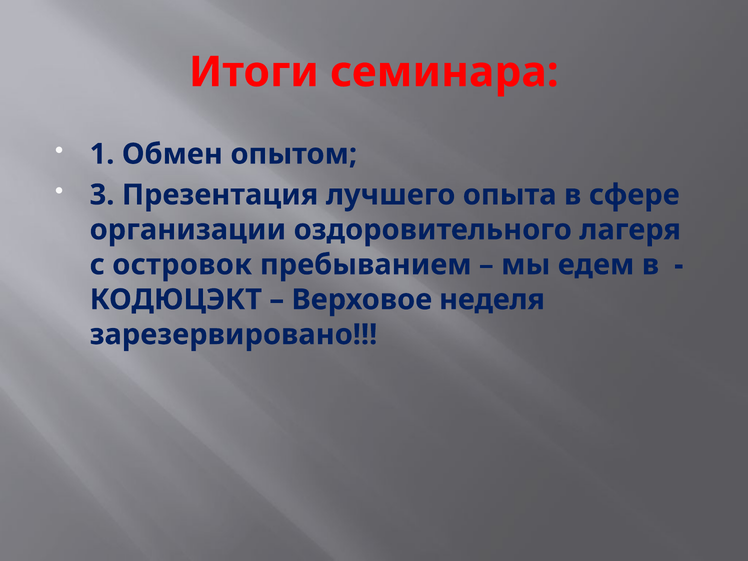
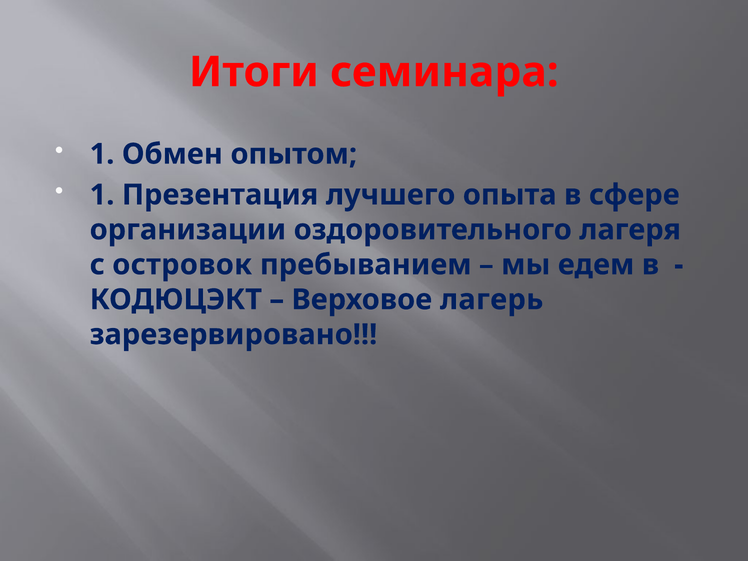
3: 3 -> 1 (102, 195)
неделя: неделя -> лагерь (492, 300)
